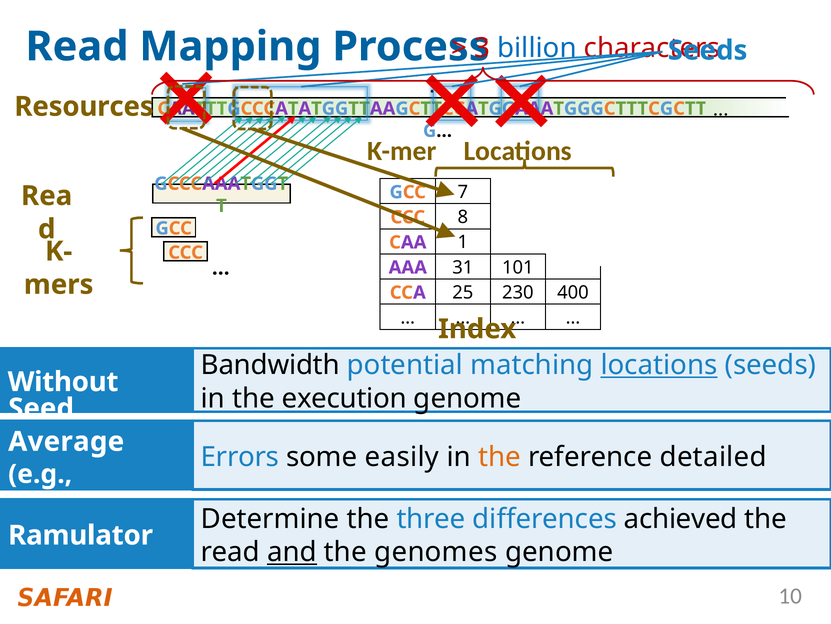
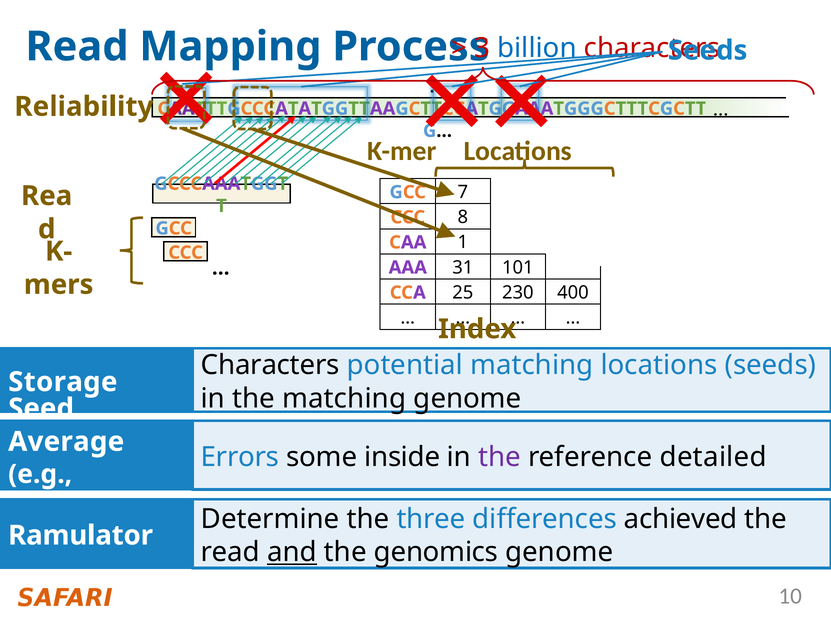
Resources: Resources -> Reliability (84, 106)
Bandwidth: Bandwidth -> Characters (270, 365)
locations underline: present -> none (659, 365)
Without: Without -> Storage (63, 381)
the execution: execution -> matching (344, 398)
easily: easily -> inside (402, 456)
the colour: orange -> purple (499, 456)
genomes: genomes -> genomics (436, 552)
